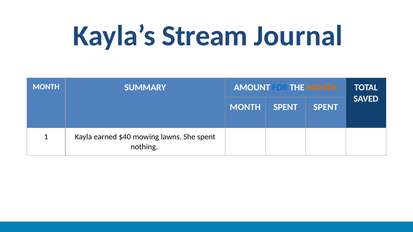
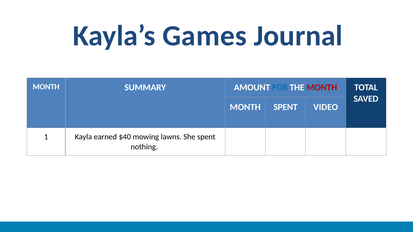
Stream: Stream -> Games (205, 36)
MONTH colour: orange -> red (322, 88)
SPENT SPENT: SPENT -> VIDEO (326, 107)
